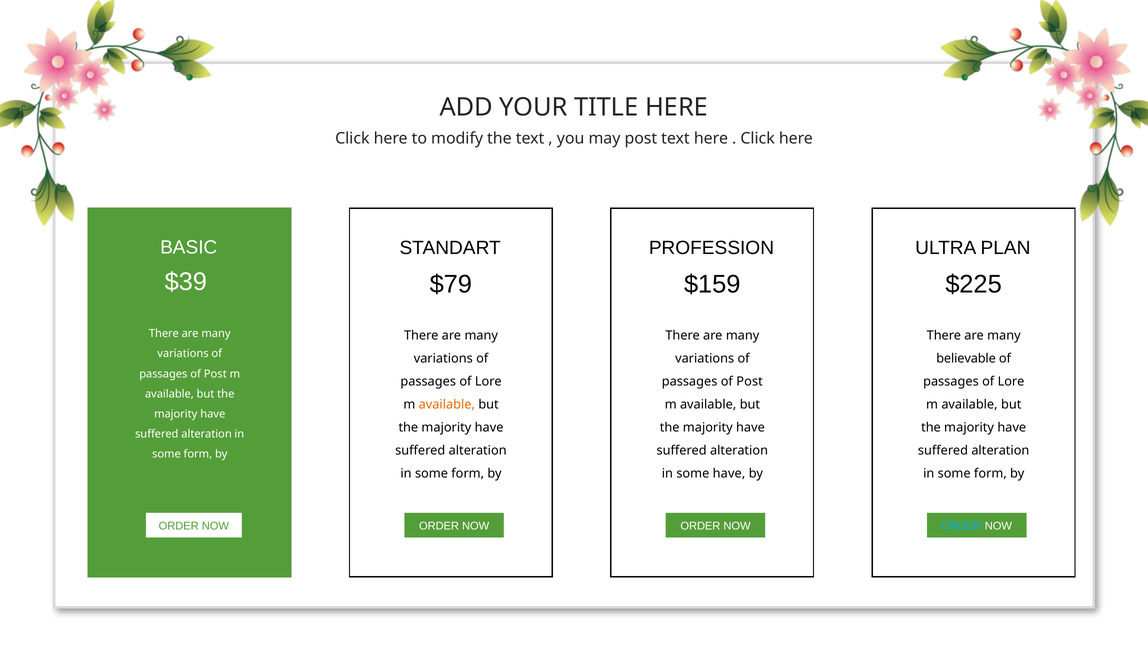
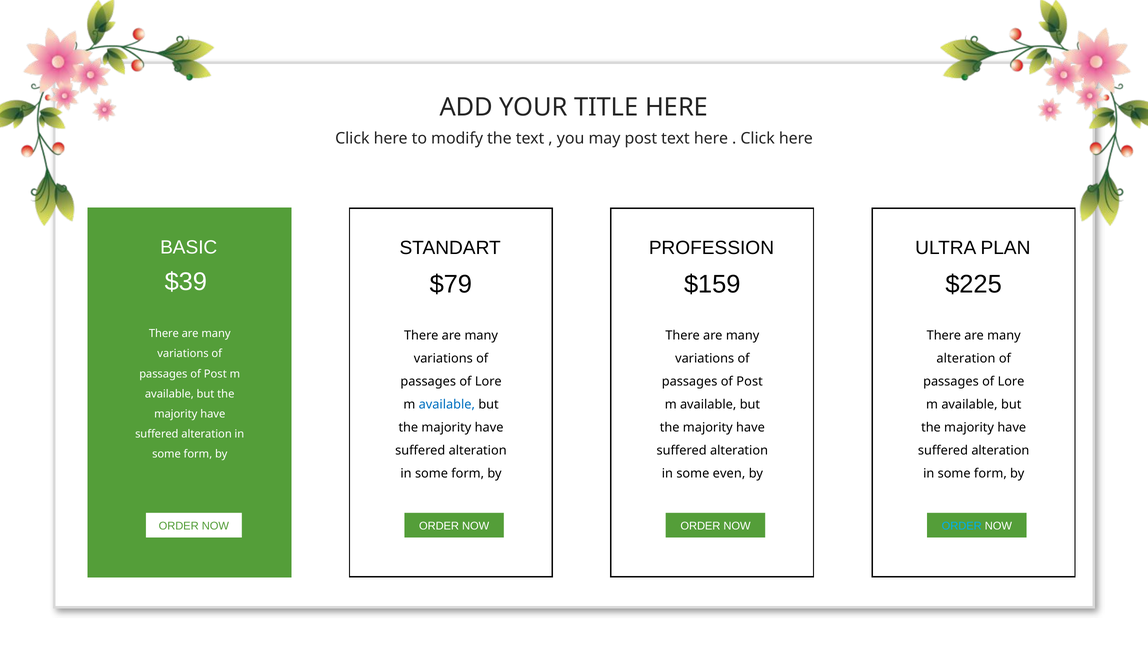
believable: believable -> alteration (966, 359)
available colour: orange -> blue (447, 404)
some have: have -> even (729, 473)
